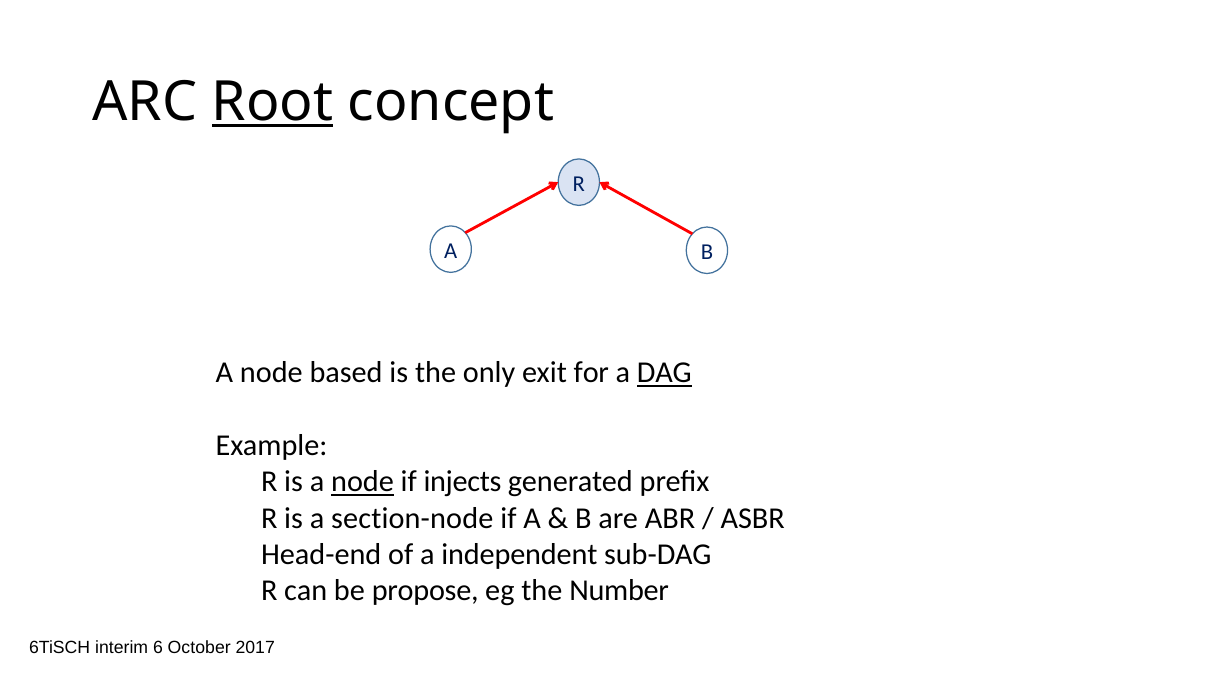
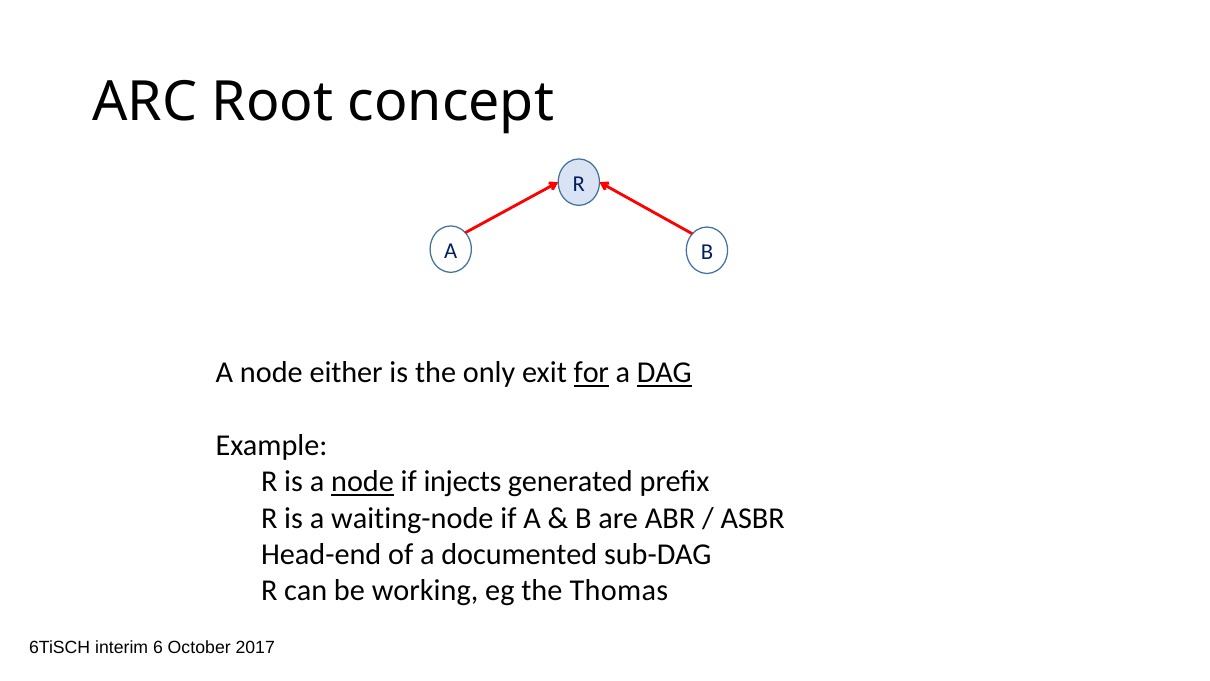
Root underline: present -> none (272, 102)
based: based -> either (346, 373)
for underline: none -> present (591, 373)
section-node: section-node -> waiting-node (412, 518)
independent: independent -> documented (519, 554)
propose: propose -> working (425, 590)
Number: Number -> Thomas (619, 590)
